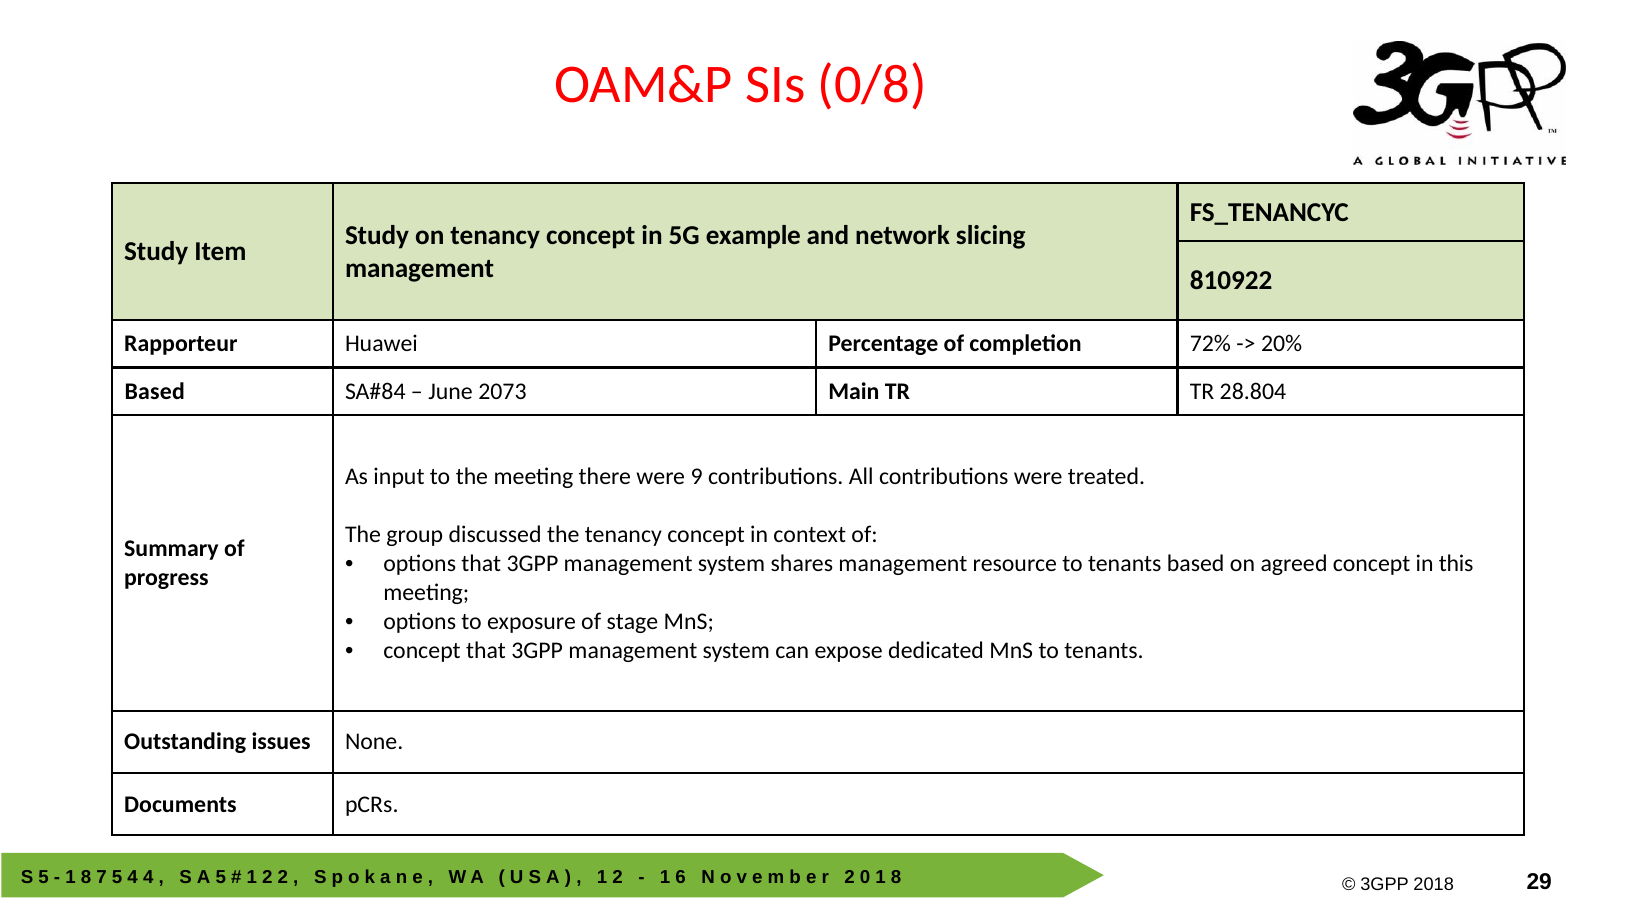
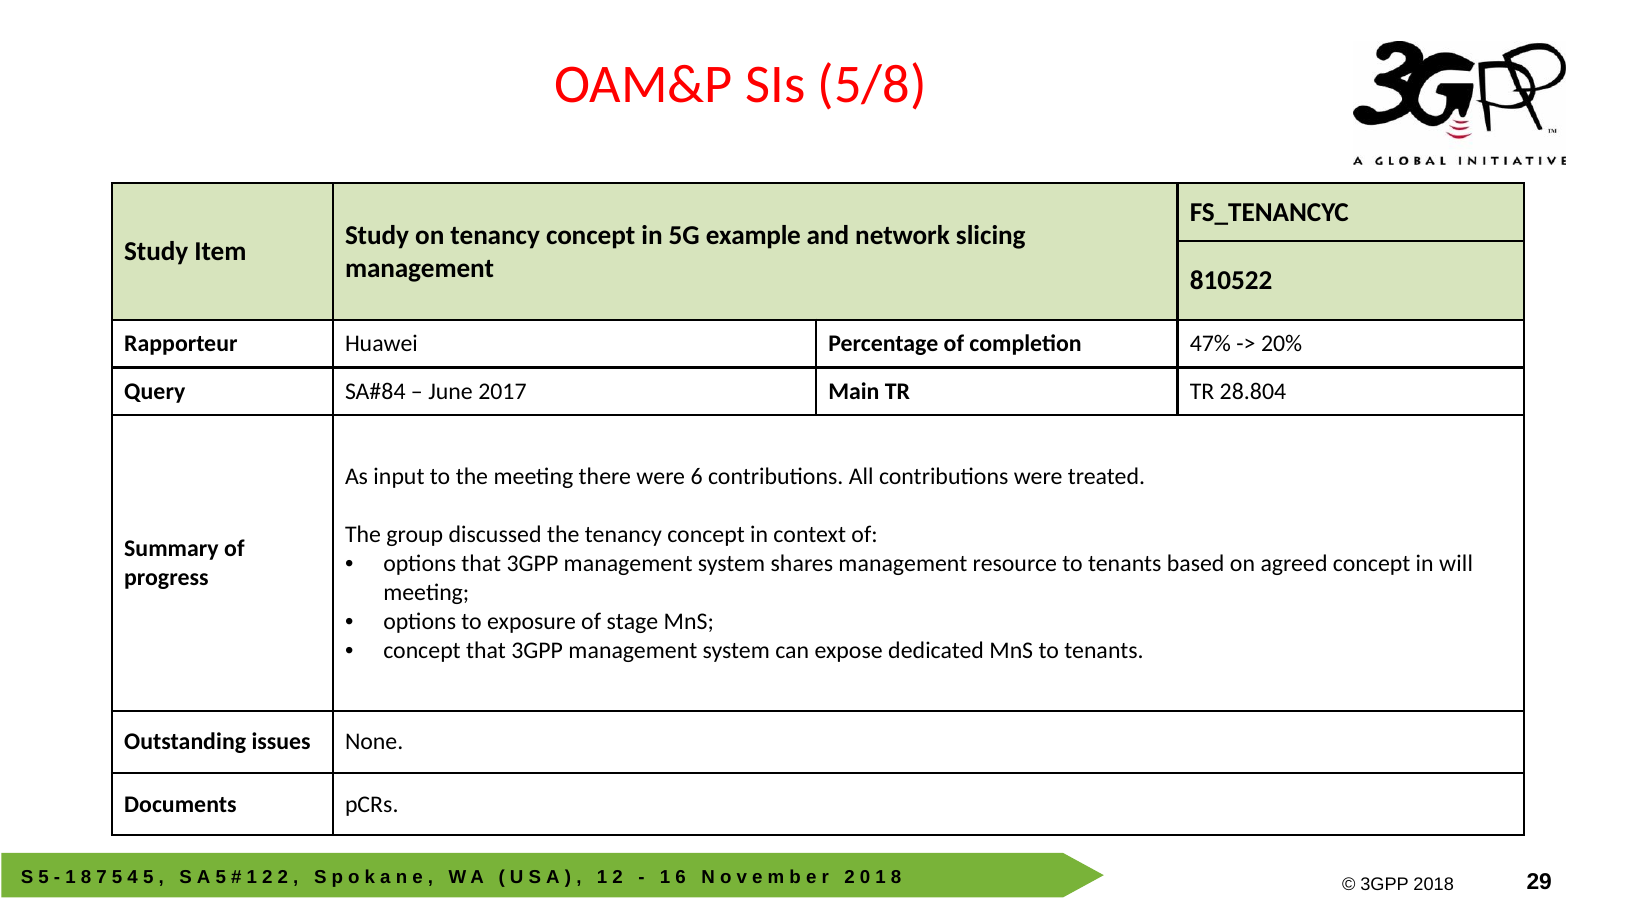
0/8: 0/8 -> 5/8 (872, 85)
810922: 810922 -> 810522 (1231, 281)
72%: 72% -> 47% (1210, 344)
Based: Based -> Query (155, 392)
2073: 2073 -> 2017 (502, 392)
were 9: 9 -> 6 (697, 476)
this: this -> will (1456, 563)
4: 4 -> 5 (148, 878)
